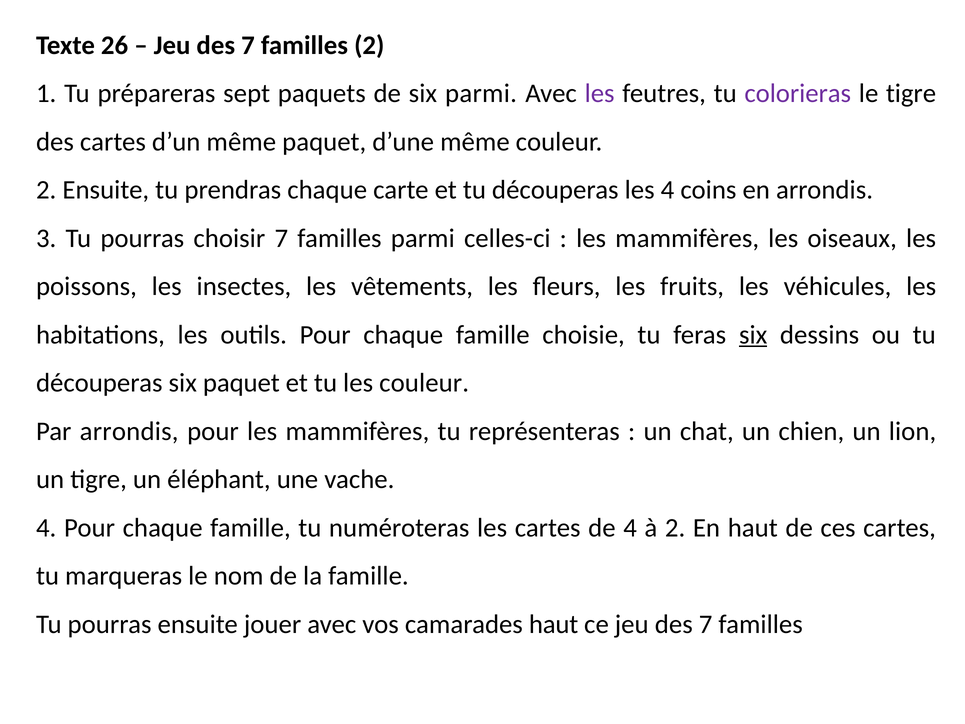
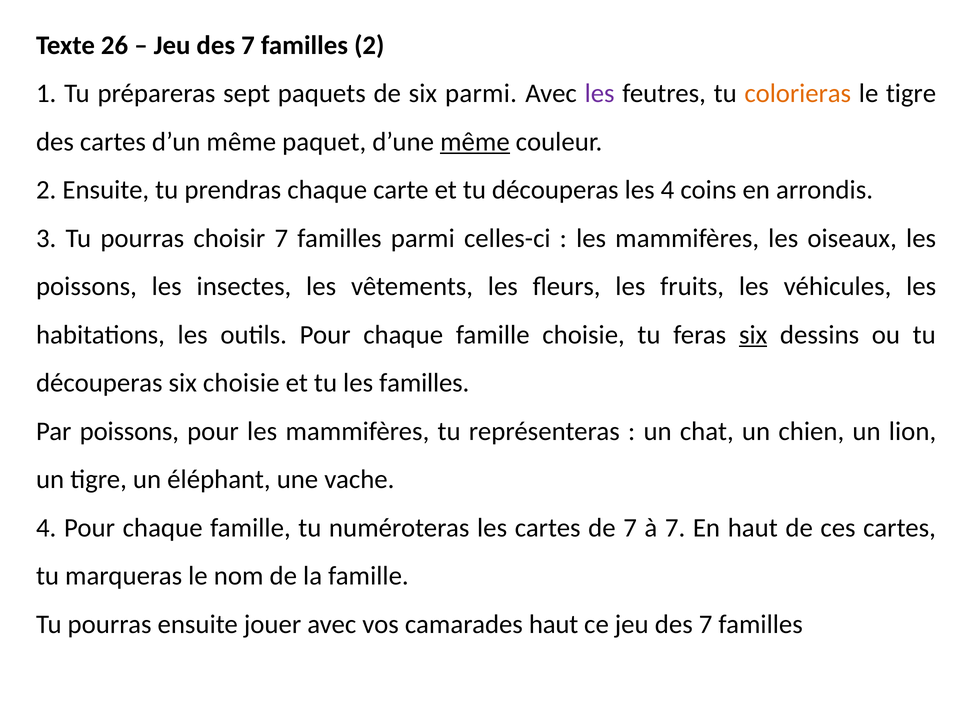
colorieras colour: purple -> orange (798, 93)
même underline: none -> present (475, 142)
six paquet: paquet -> choisie (241, 383)
les couleur: couleur -> familles (424, 383)
Par arrondis: arrondis -> poissons (129, 431)
de 4: 4 -> 7 (630, 528)
à 2: 2 -> 7 (675, 528)
